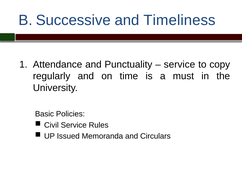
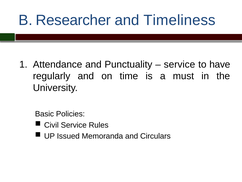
Successive: Successive -> Researcher (73, 20)
copy: copy -> have (220, 64)
